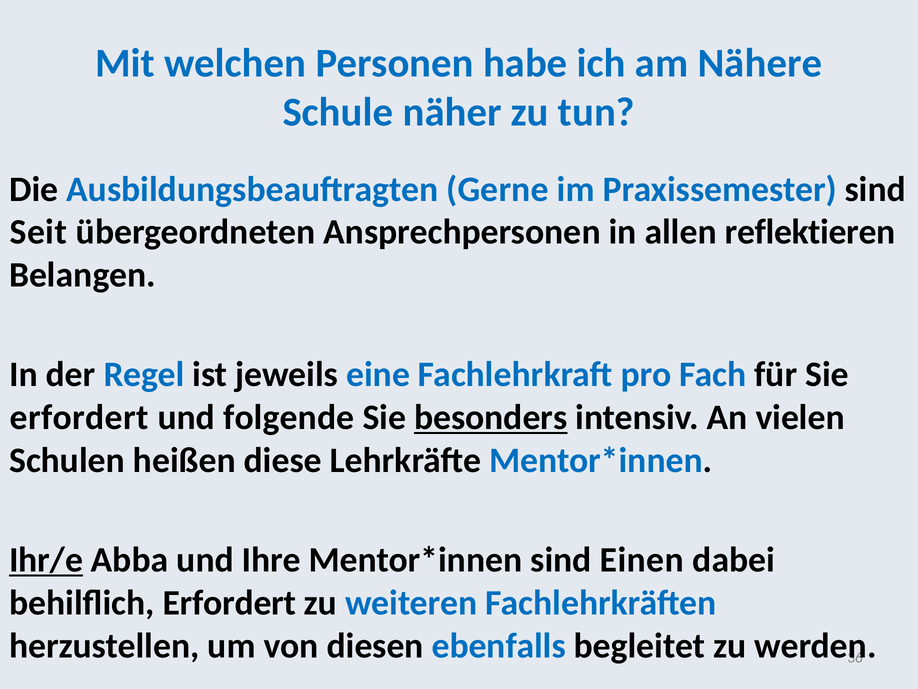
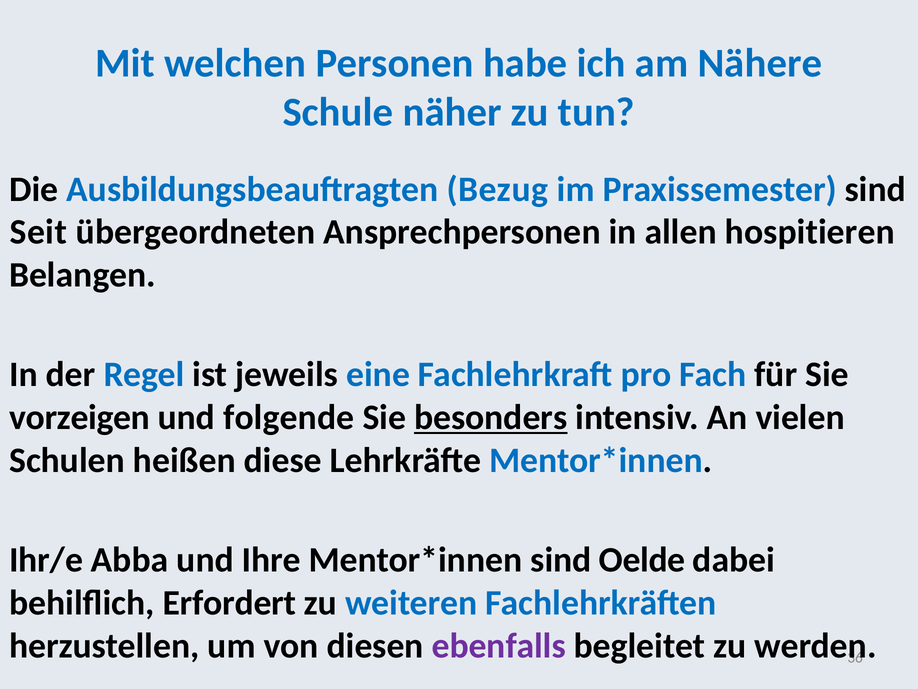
Gerne: Gerne -> Bezug (497, 189)
reflektieren: reflektieren -> hospitieren (810, 232)
erfordert: erfordert -> vorzeigen (80, 417)
Ihr/e underline: present -> none (46, 560)
Einen: Einen -> Oelde (642, 560)
ebenfalls colour: blue -> purple (499, 645)
